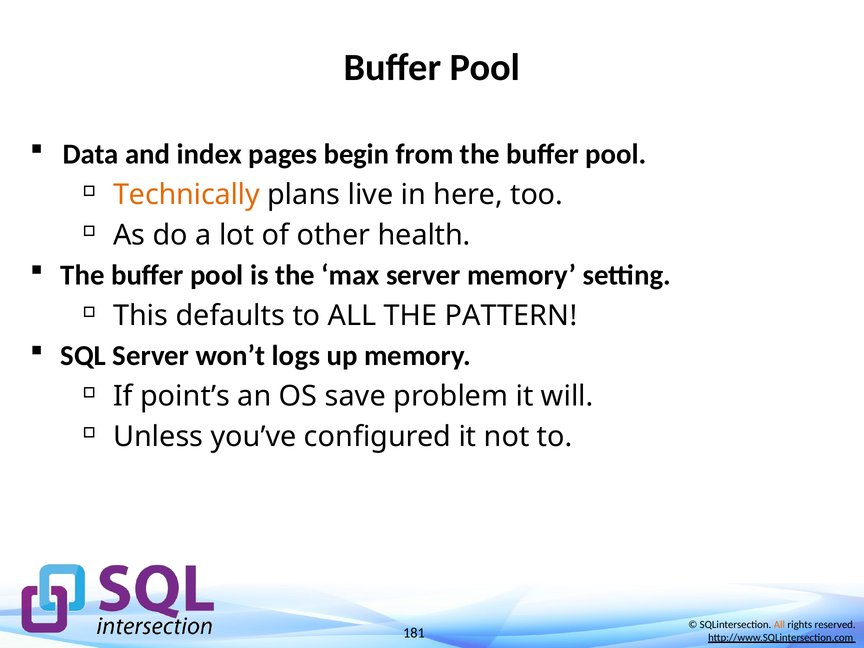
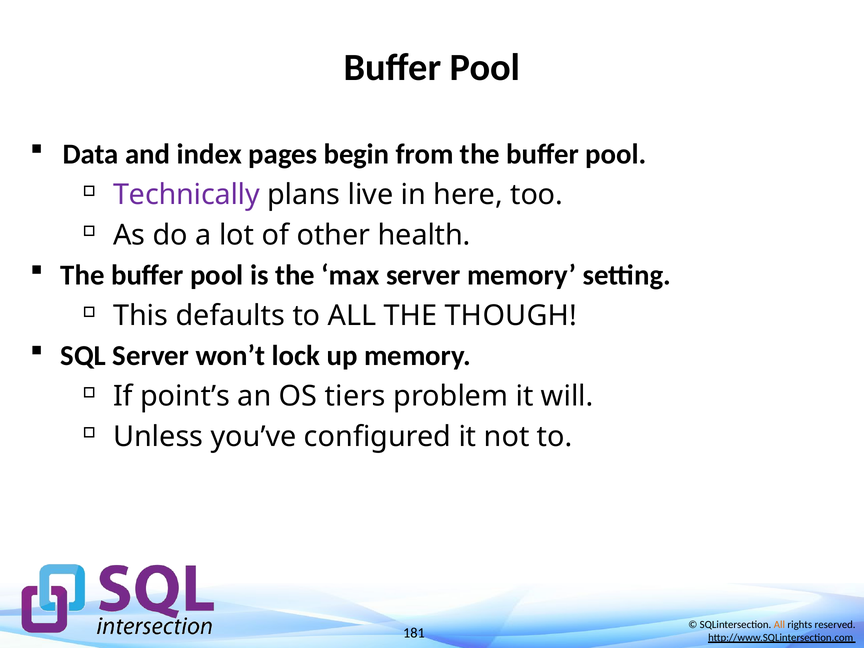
Technically colour: orange -> purple (187, 195)
PATTERN: PATTERN -> THOUGH (511, 316)
logs: logs -> lock (296, 356)
save: save -> tiers (355, 396)
